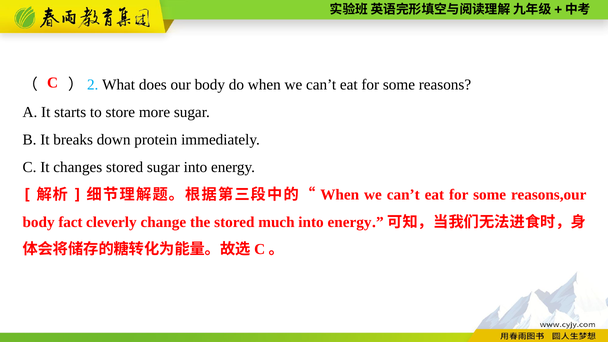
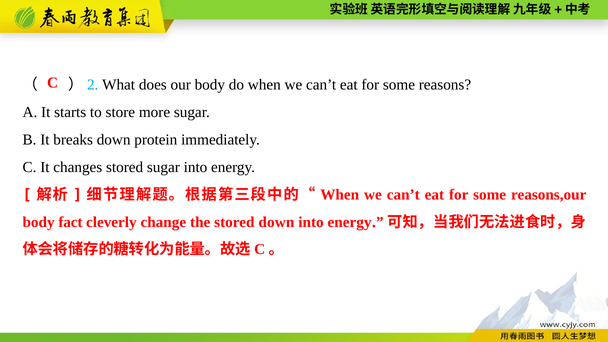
stored much: much -> down (276, 222)
